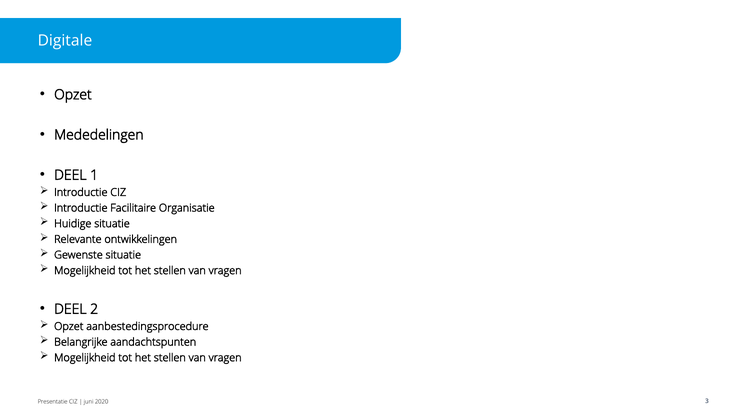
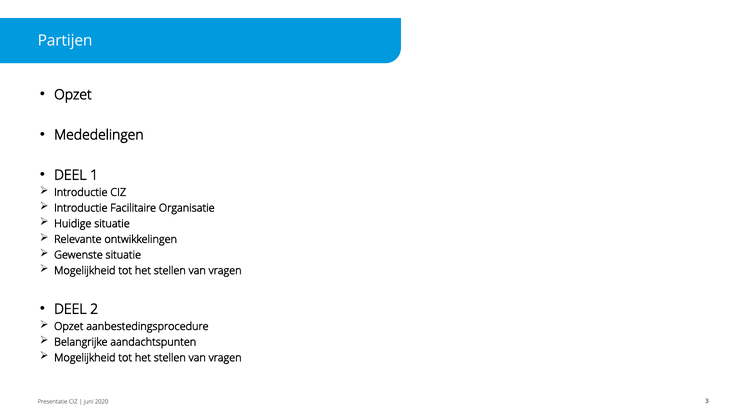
Digitale: Digitale -> Partijen (65, 41)
